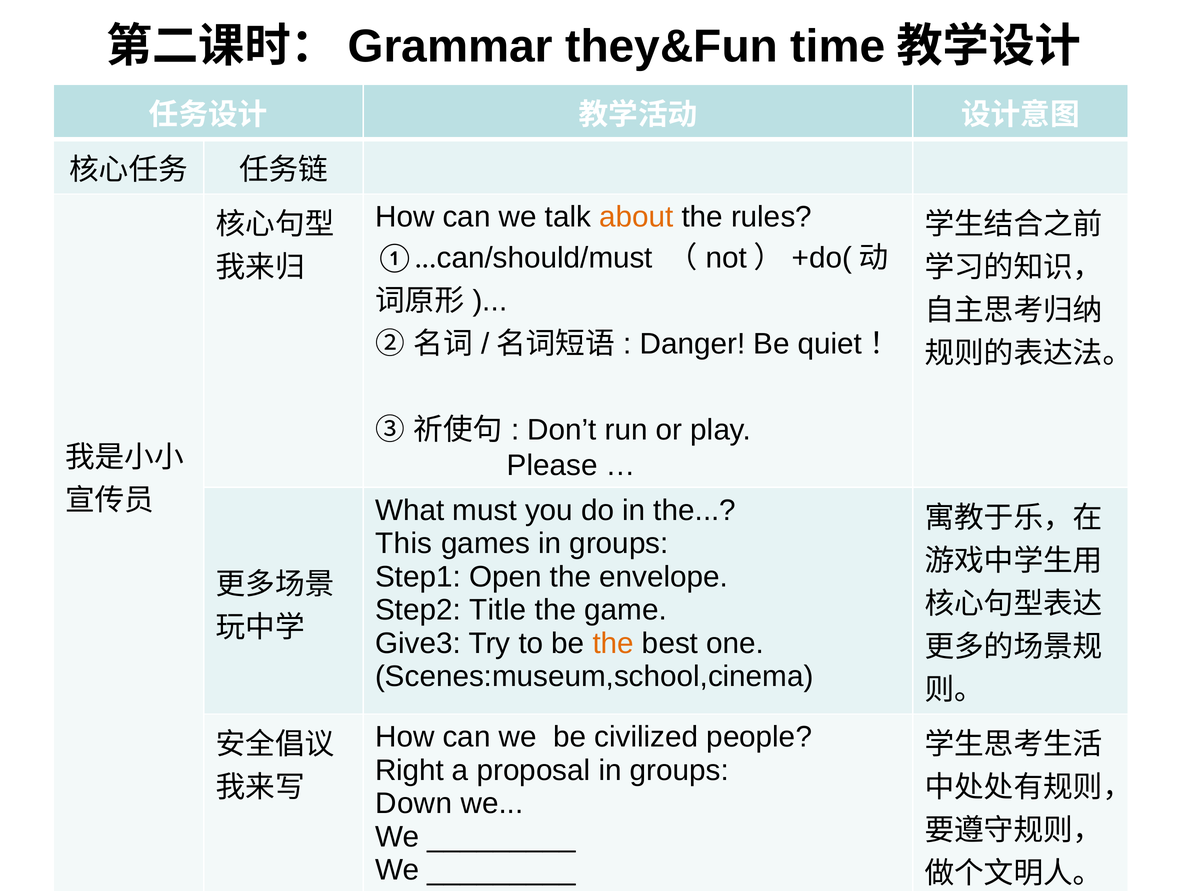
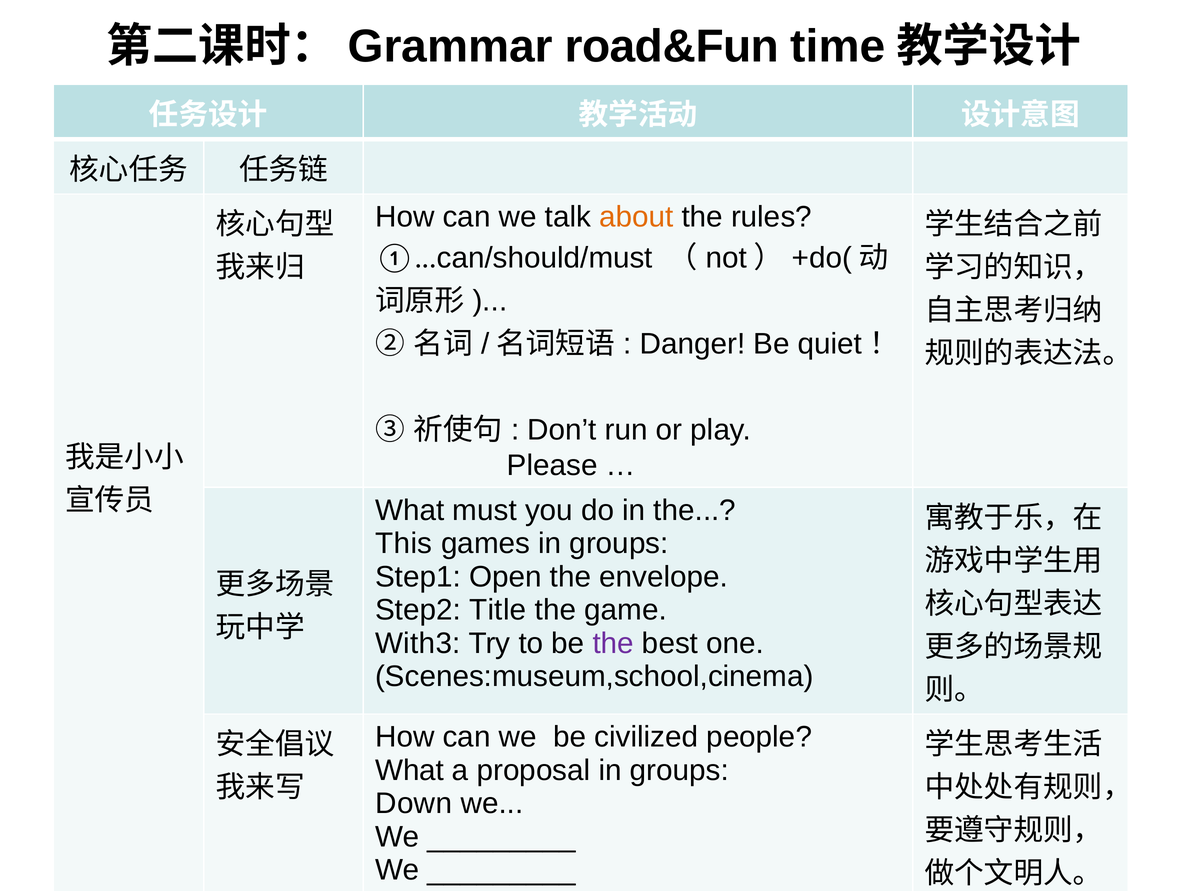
they&Fun: they&Fun -> road&Fun (672, 47)
Give3: Give3 -> With3 (418, 643)
the colour: orange -> purple (613, 643)
Right: Right -> What (410, 770)
